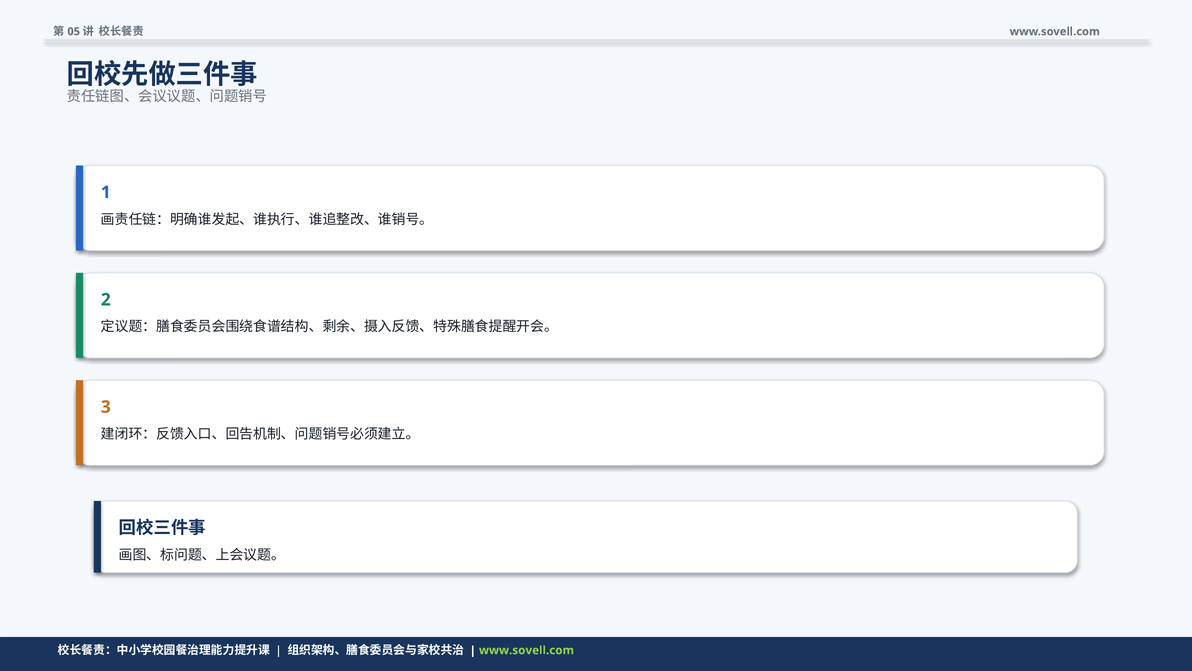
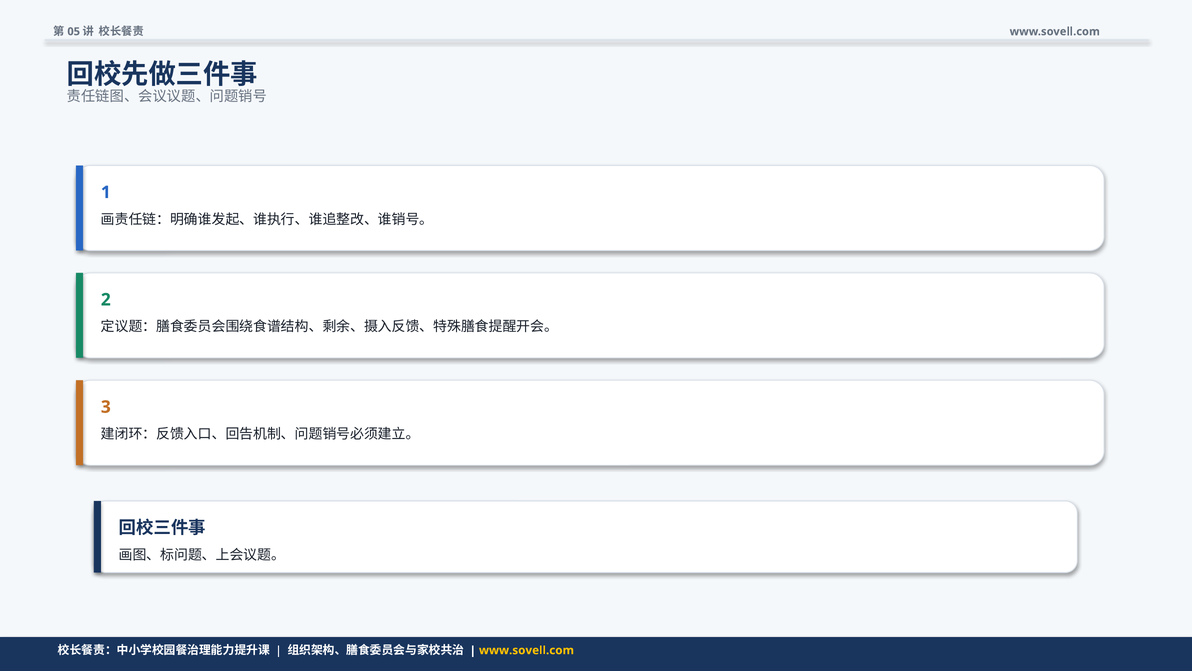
www.sovell.com colour: light green -> yellow (526, 650)
